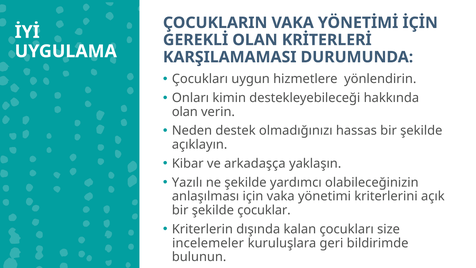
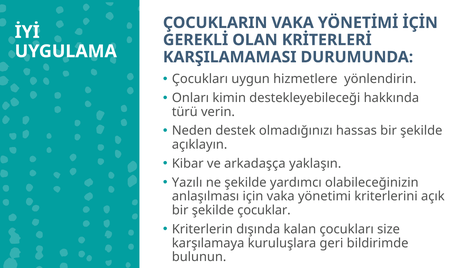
olan: olan -> türü (185, 112)
incelemeler: incelemeler -> karşılamaya (208, 243)
